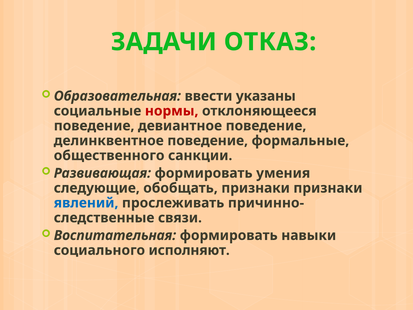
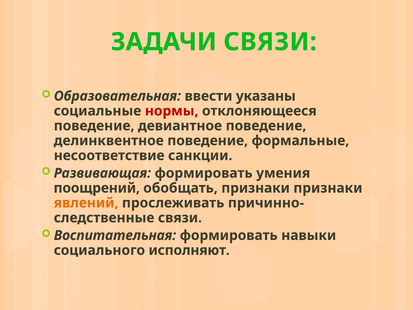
ЗАДАЧИ ОТКАЗ: ОТКАЗ -> СВЯЗИ (270, 42)
общественного: общественного -> несоответствие (109, 155)
следующие: следующие -> поощрений (97, 188)
явлений colour: blue -> orange (86, 203)
